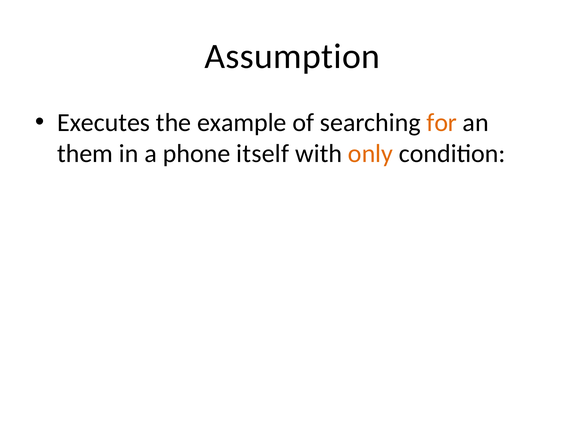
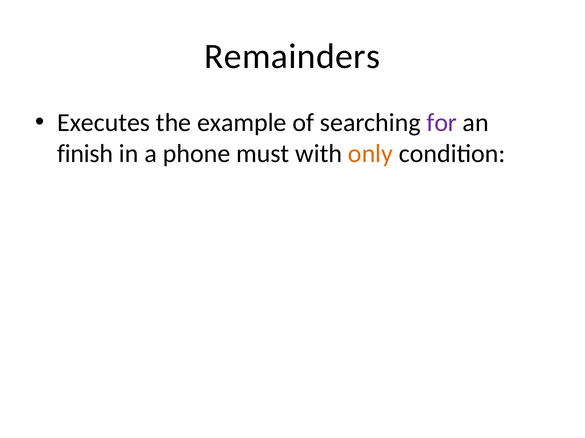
Assumption: Assumption -> Remainders (292, 57)
for colour: orange -> purple (442, 123)
them: them -> finish (85, 154)
itself: itself -> must (263, 154)
